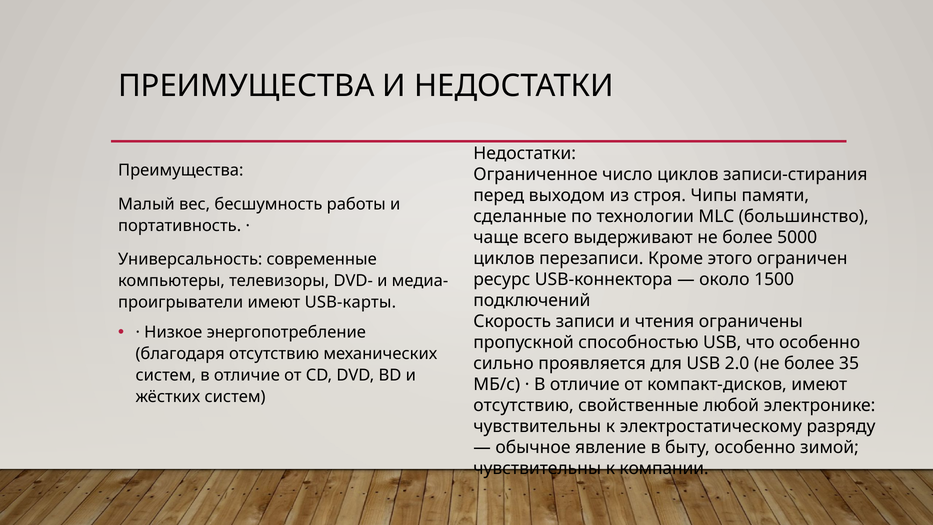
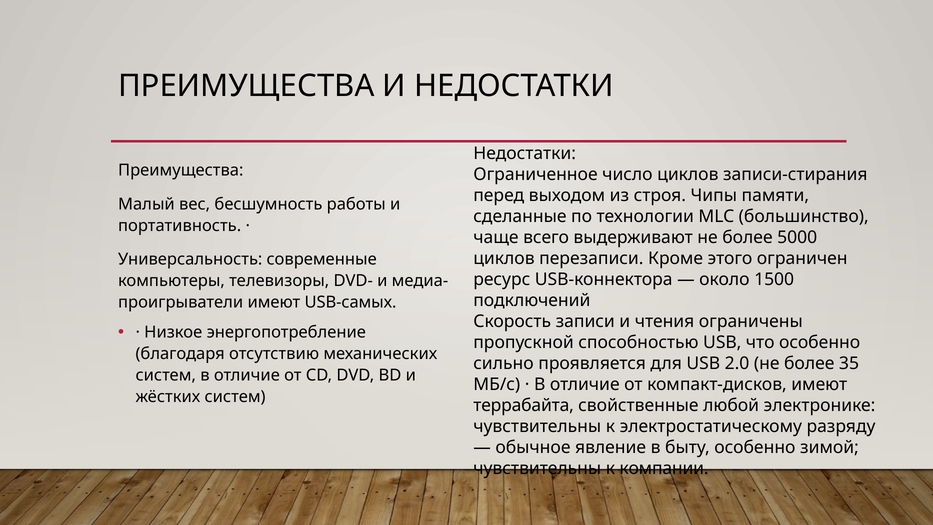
USB-карты: USB-карты -> USB-самых (351, 302)
отсутствию: отсутствию -> террабайта (524, 405)
